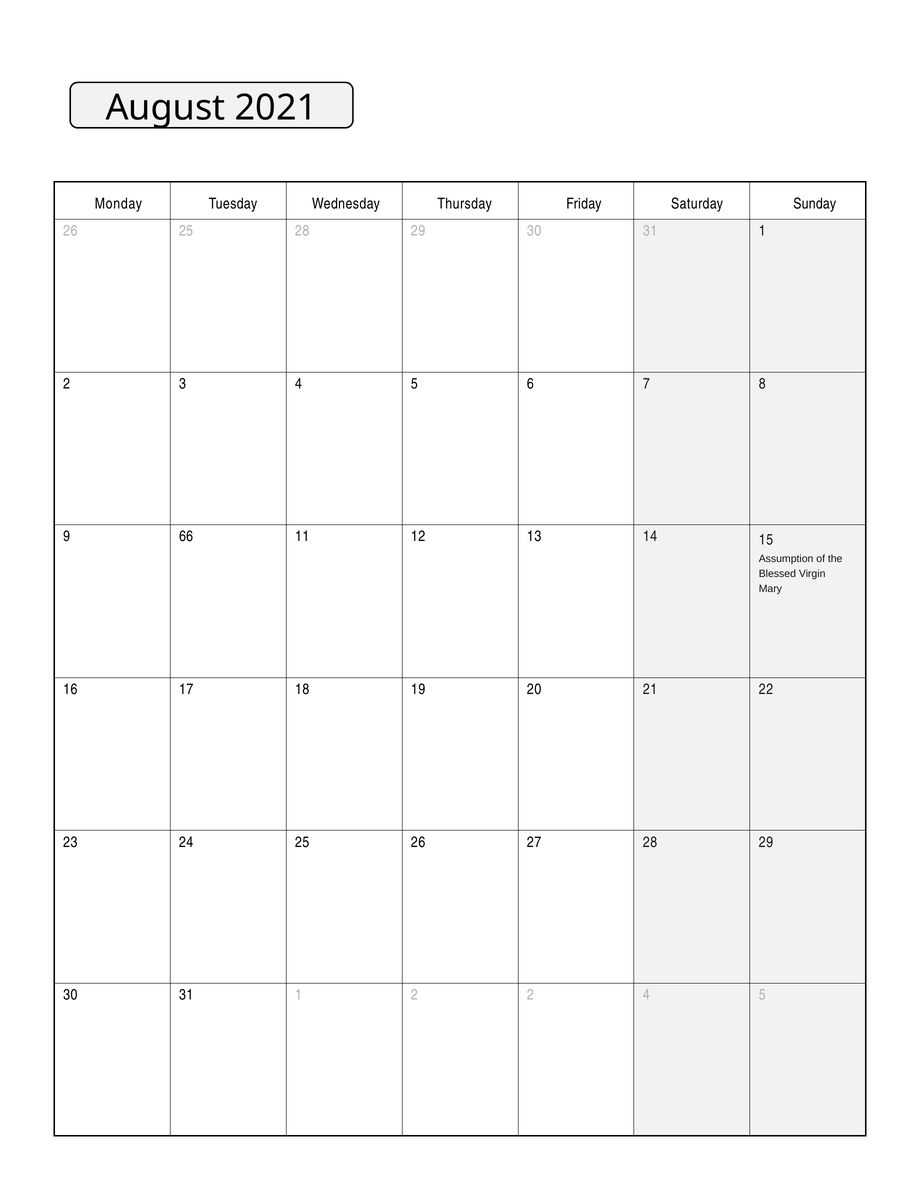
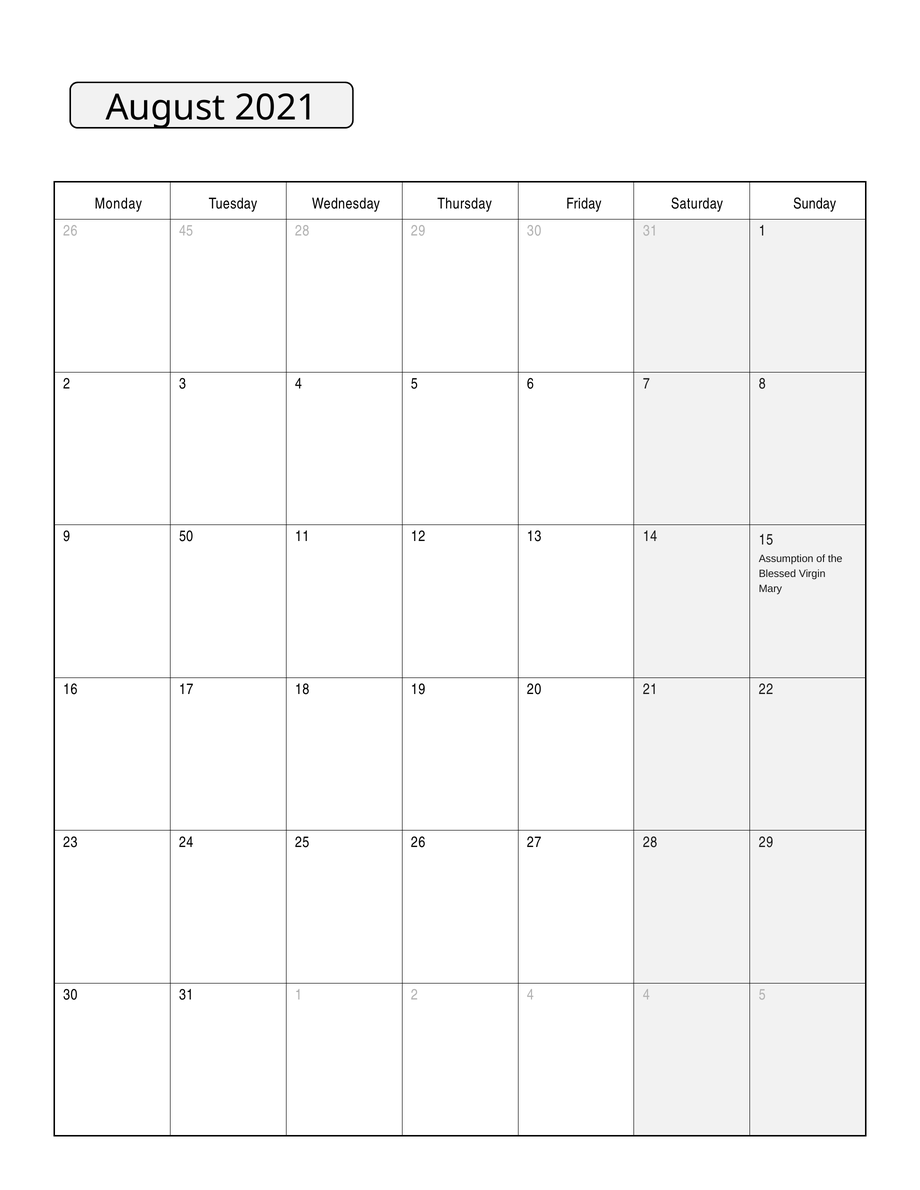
26 25: 25 -> 45 (186, 231)
66: 66 -> 50 (186, 537)
2 2: 2 -> 4 (530, 995)
